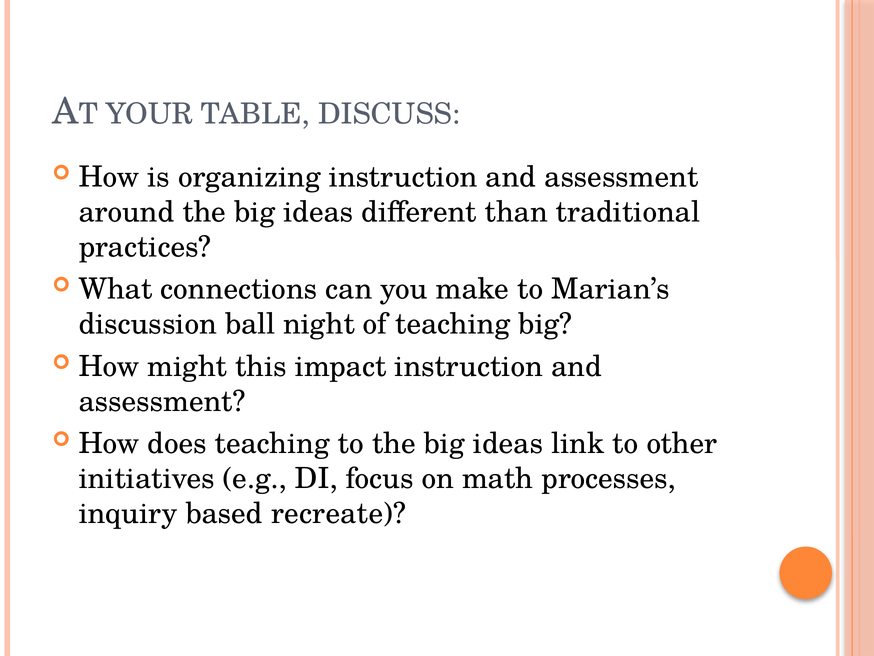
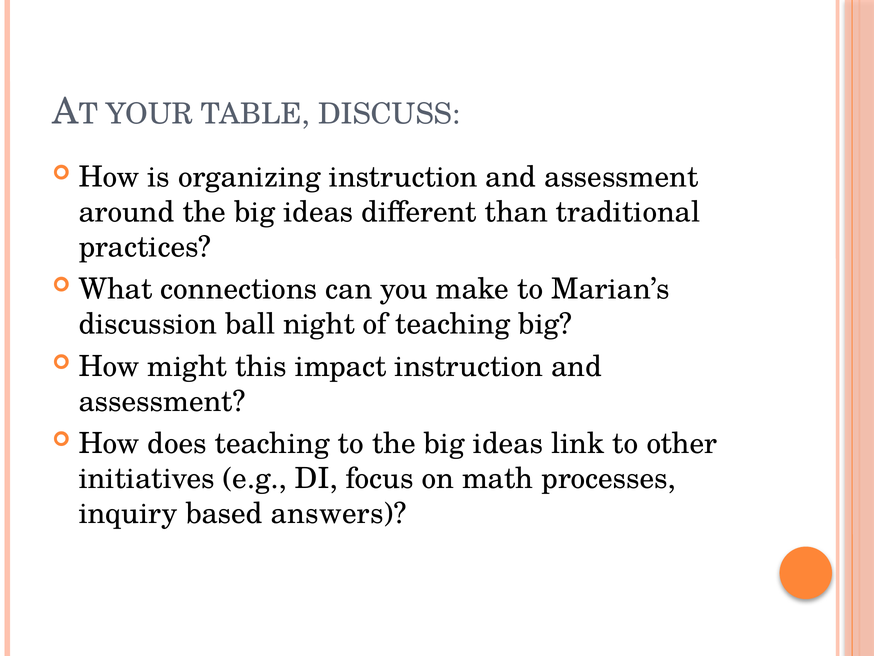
recreate: recreate -> answers (339, 513)
